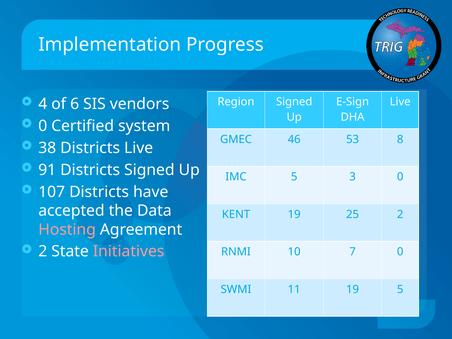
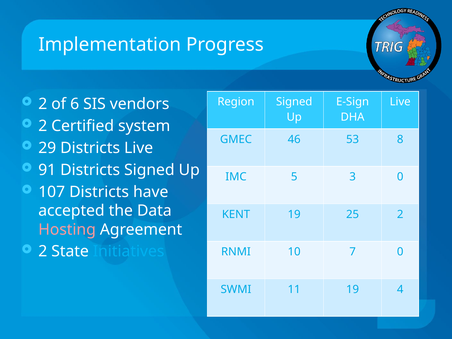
4: 4 -> 2 (43, 104)
0: 0 -> 2 (43, 126)
38: 38 -> 29 (47, 148)
Initiatives colour: pink -> light blue (129, 251)
19 5: 5 -> 4 (400, 289)
